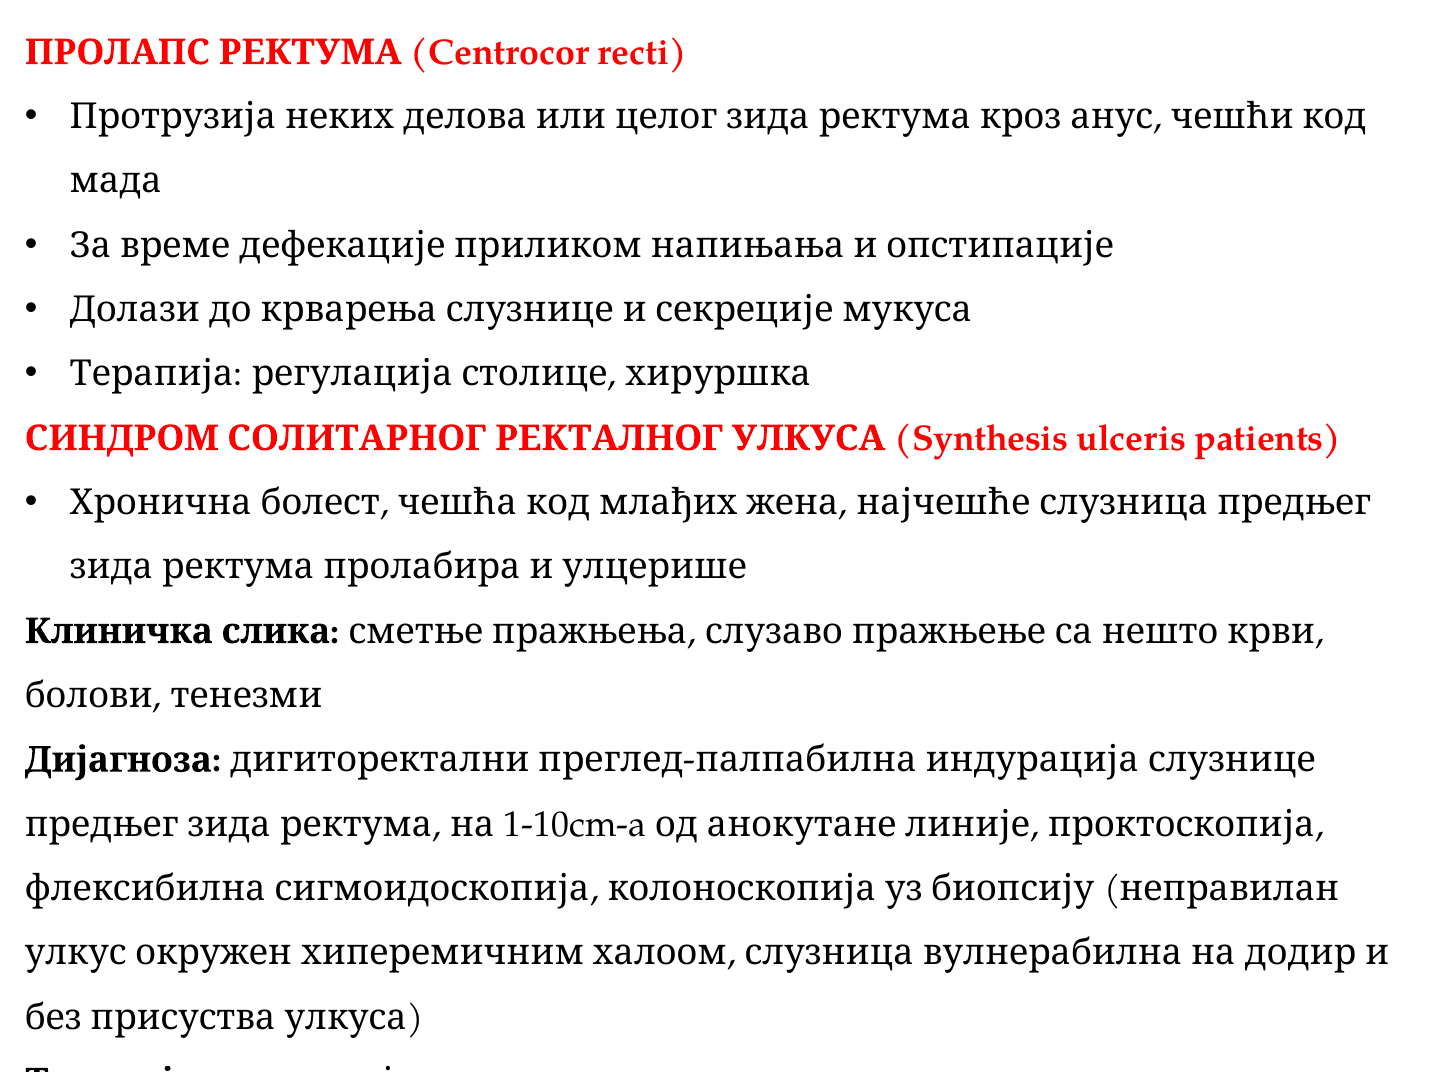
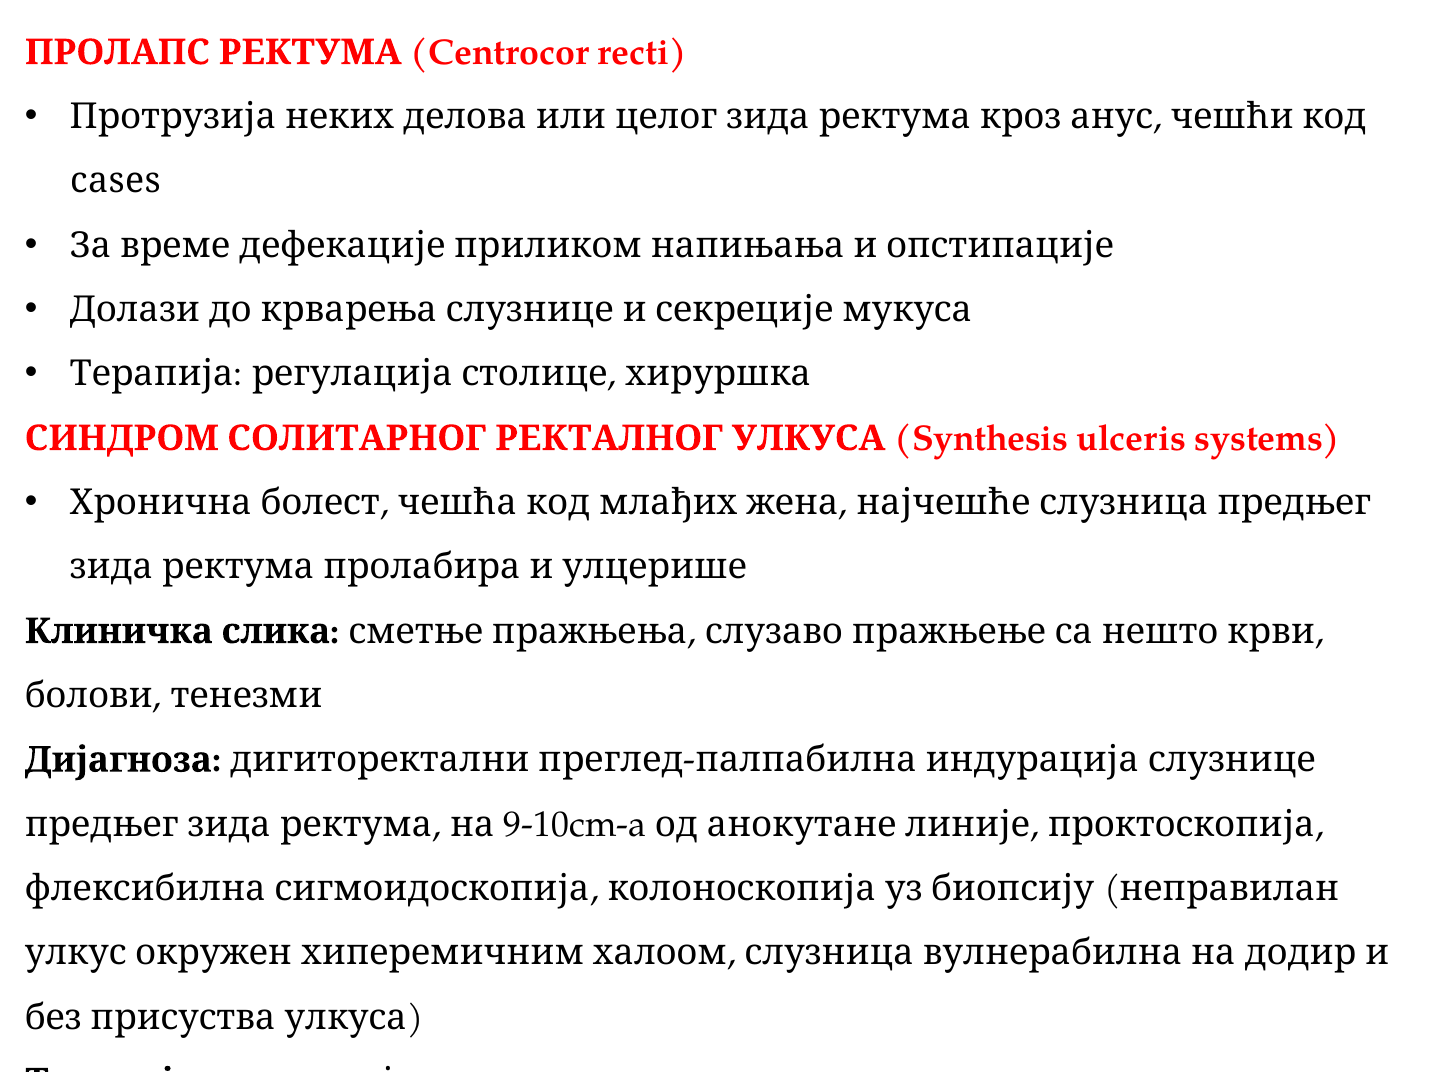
мада: мада -> cases (115, 181)
patients: patients -> systems (1268, 439)
1-10cm-a: 1-10cm-a -> 9-10cm-a (575, 825)
